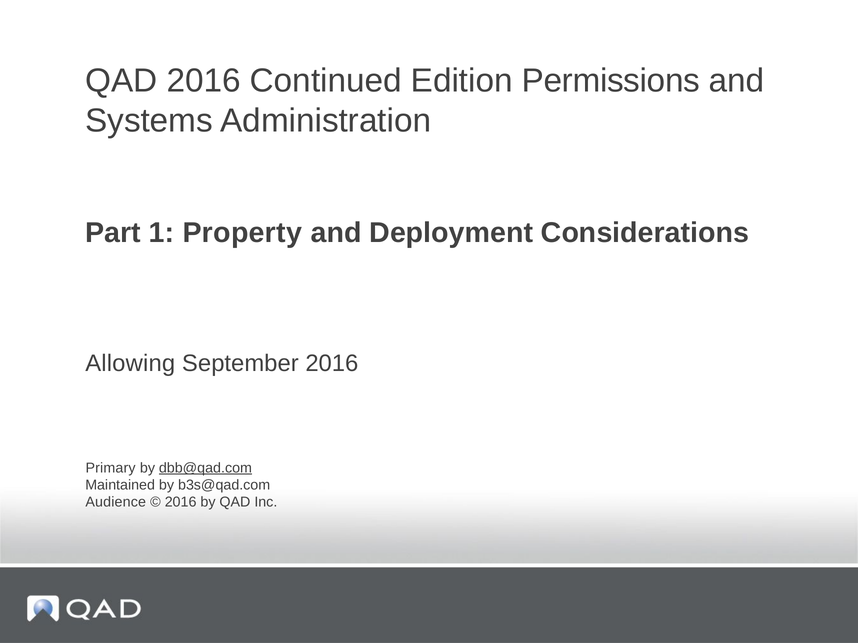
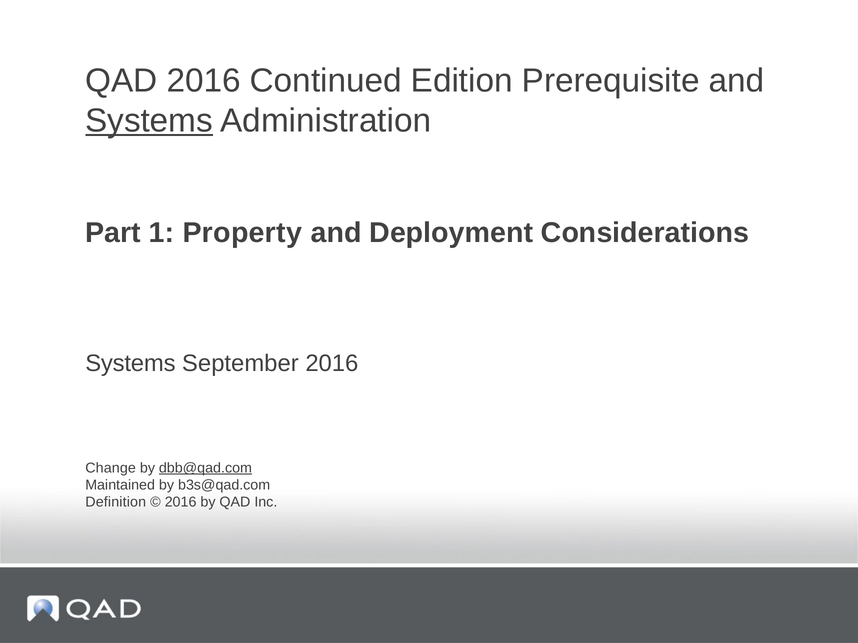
Permissions: Permissions -> Prerequisite (611, 81)
Systems underline: none -> present (149, 121)
Allowing: Allowing -> Systems (130, 364)
Primary: Primary -> Change (111, 468)
Audience: Audience -> Definition (116, 502)
